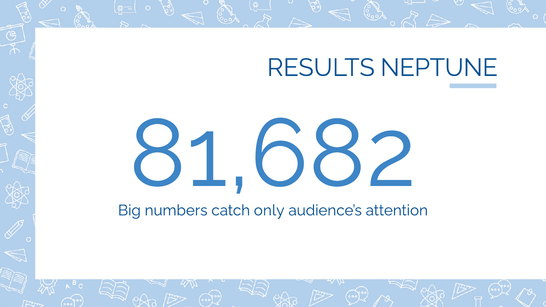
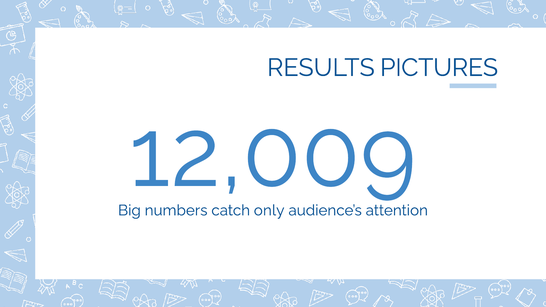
NEPTUNE: NEPTUNE -> PICTURES (439, 68)
81,682: 81,682 -> 12,009 (273, 154)
